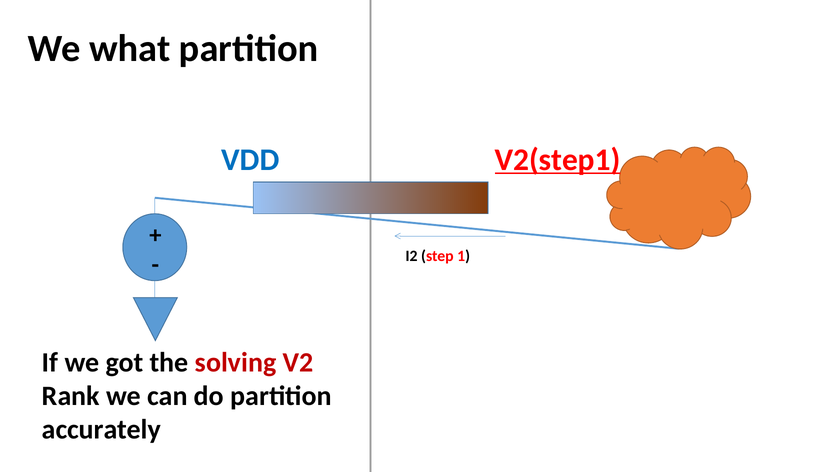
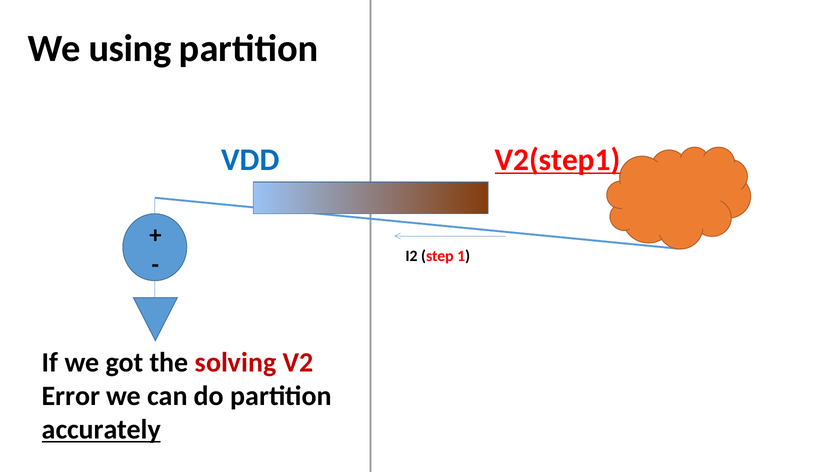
what: what -> using (130, 49)
Rank: Rank -> Error (71, 396)
accurately underline: none -> present (101, 430)
